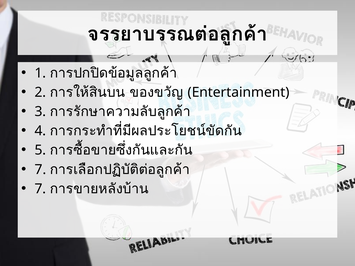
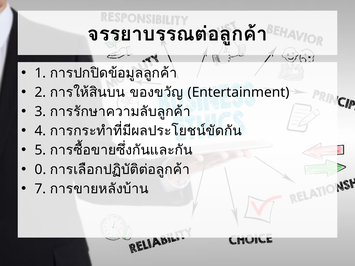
7: 7 -> 0 (40, 170)
